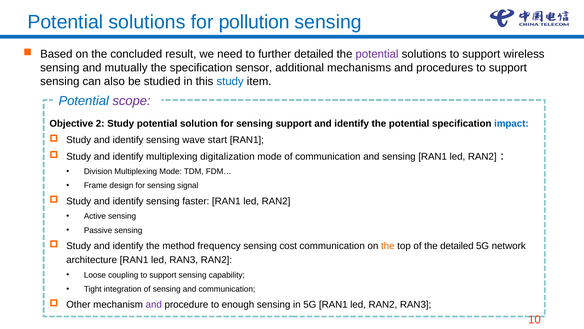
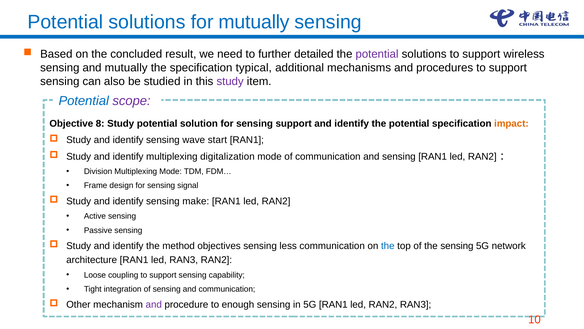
for pollution: pollution -> mutually (254, 22)
sensor: sensor -> typical (254, 68)
study colour: blue -> purple (230, 81)
2: 2 -> 8 (100, 123)
impact colour: blue -> orange (511, 123)
faster: faster -> make (196, 201)
frequency: frequency -> objectives (219, 246)
cost: cost -> less (288, 246)
the colour: orange -> blue (388, 246)
the detailed: detailed -> sensing (457, 246)
